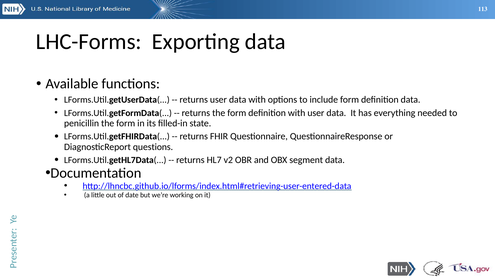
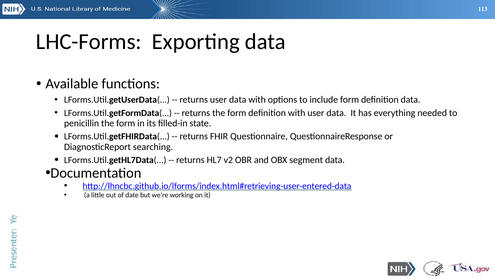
questions: questions -> searching (153, 147)
